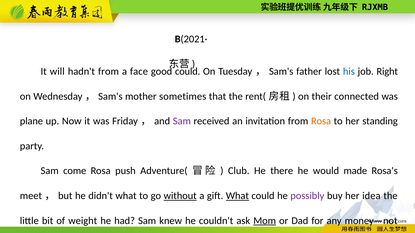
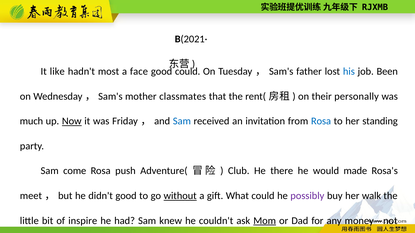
will: will -> like (57, 72)
hadn't from: from -> most (109, 72)
Right: Right -> Been (387, 72)
sometimes: sometimes -> classmates (183, 97)
connected: connected -> personally (357, 97)
plane: plane -> much (31, 121)
Now underline: none -> present (72, 121)
Sam colour: purple -> blue (182, 121)
Rosa colour: orange -> blue (321, 121)
didn't what: what -> good (126, 196)
What underline: present -> none (237, 196)
idea: idea -> walk (372, 196)
weight: weight -> inspire (83, 221)
